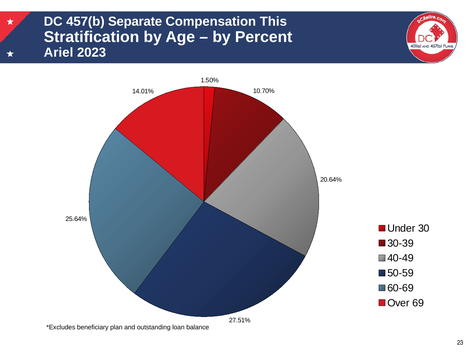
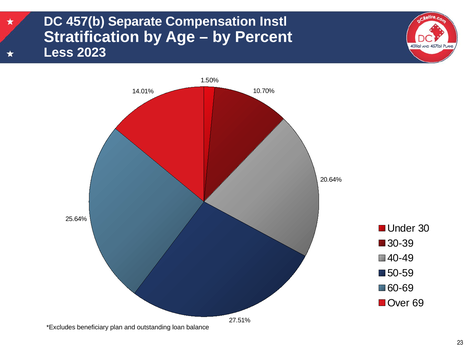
This: This -> Instl (273, 22)
Ariel: Ariel -> Less (59, 53)
